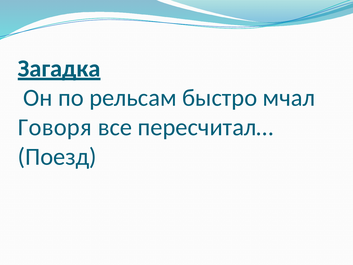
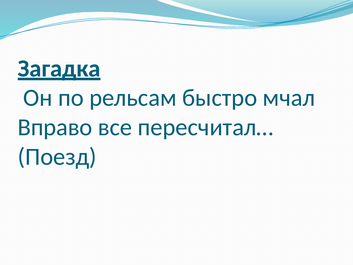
Говоря: Говоря -> Вправо (55, 127)
